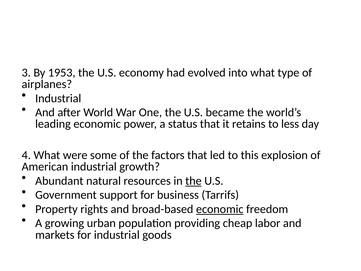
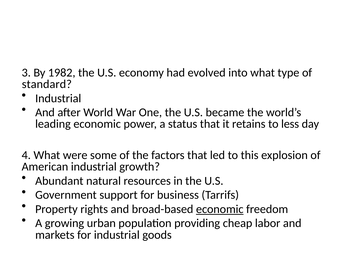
1953: 1953 -> 1982 (62, 73)
airplanes: airplanes -> standard (47, 84)
the underline: present -> none (193, 181)
